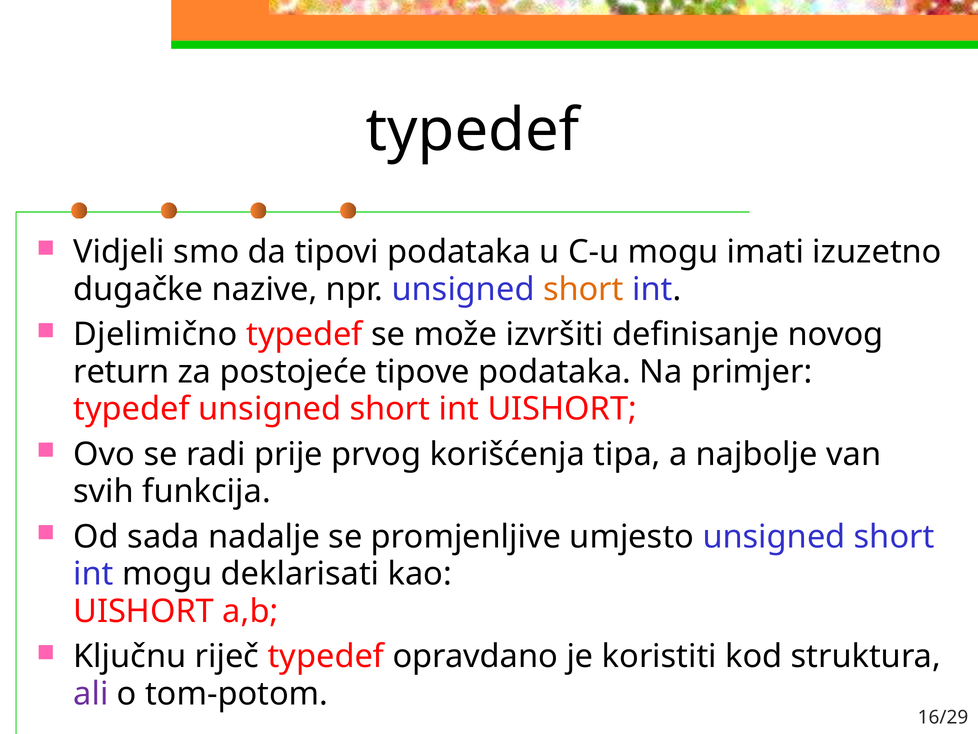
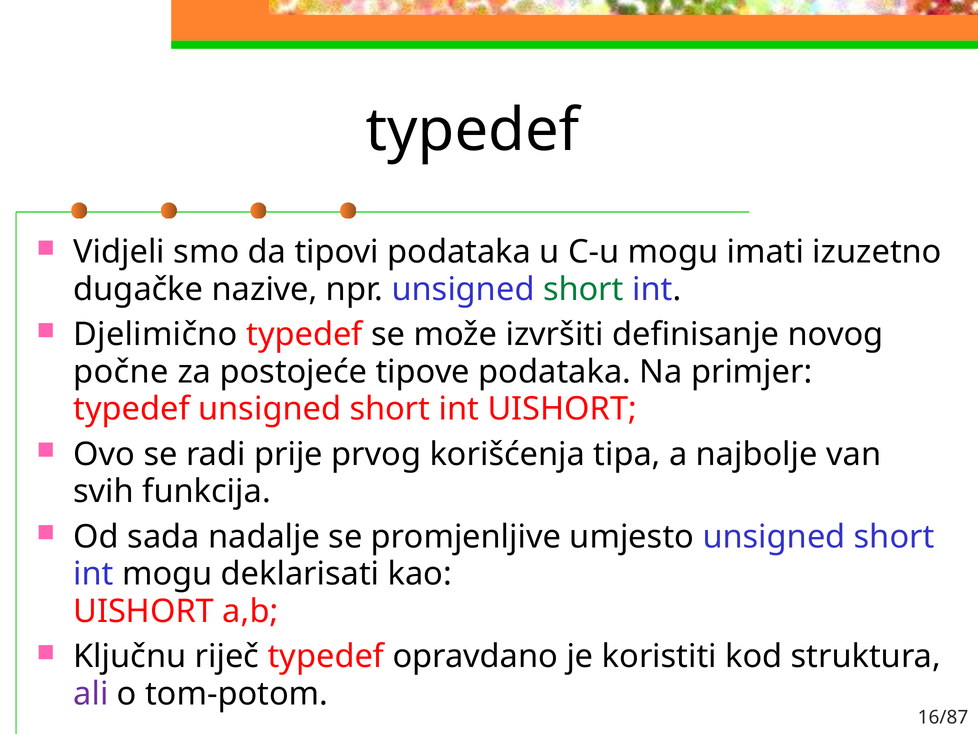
short colour: orange -> green (583, 289)
return: return -> počne (121, 372)
16/29: 16/29 -> 16/87 (943, 717)
